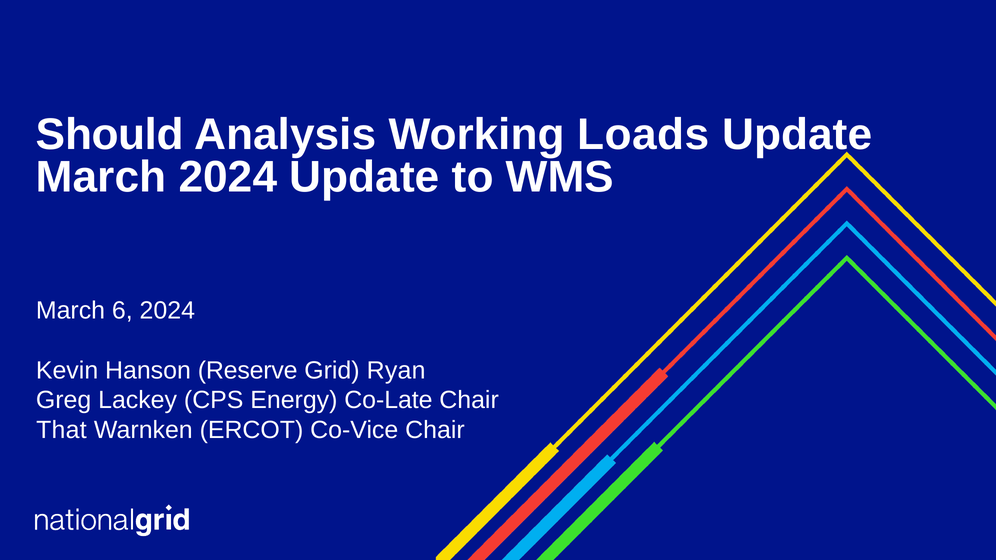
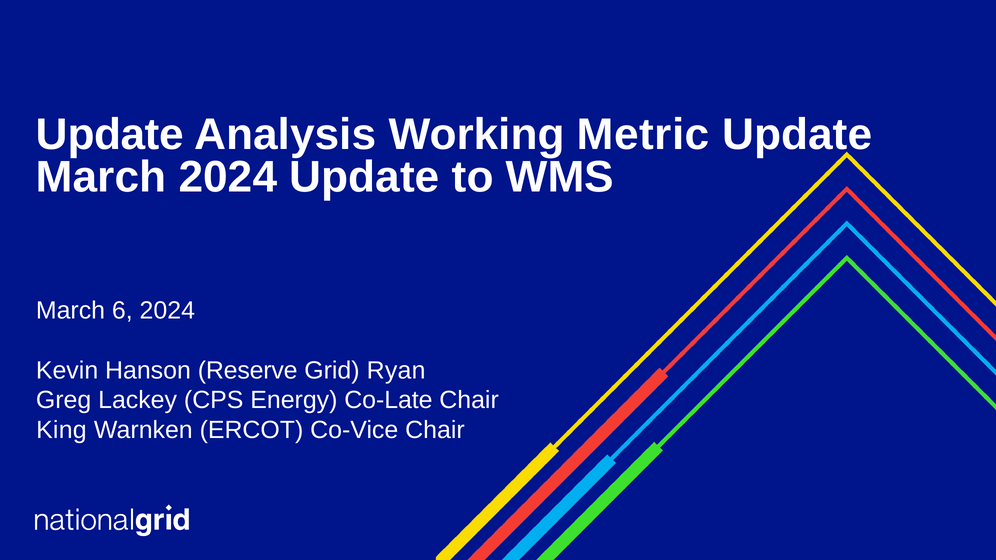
Should: Should -> Update (110, 135)
Loads: Loads -> Metric (643, 135)
That: That -> King (61, 430)
